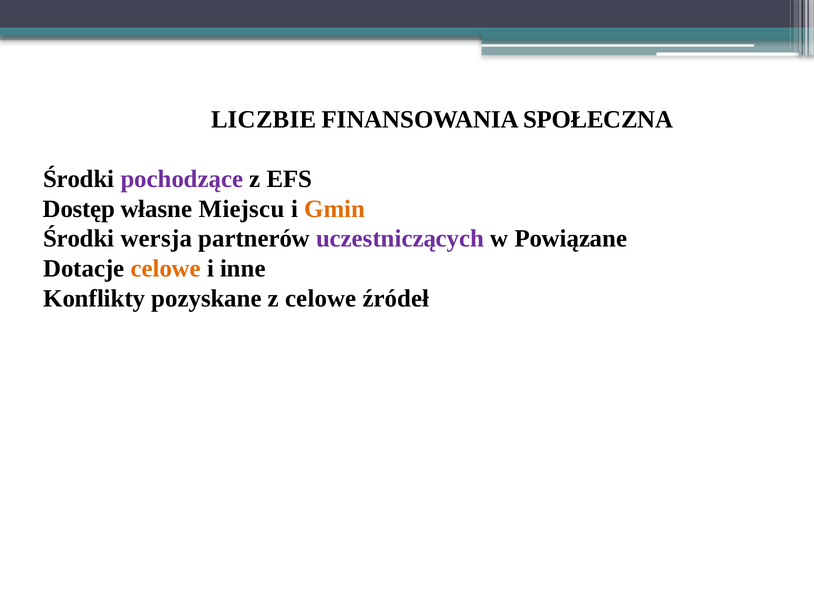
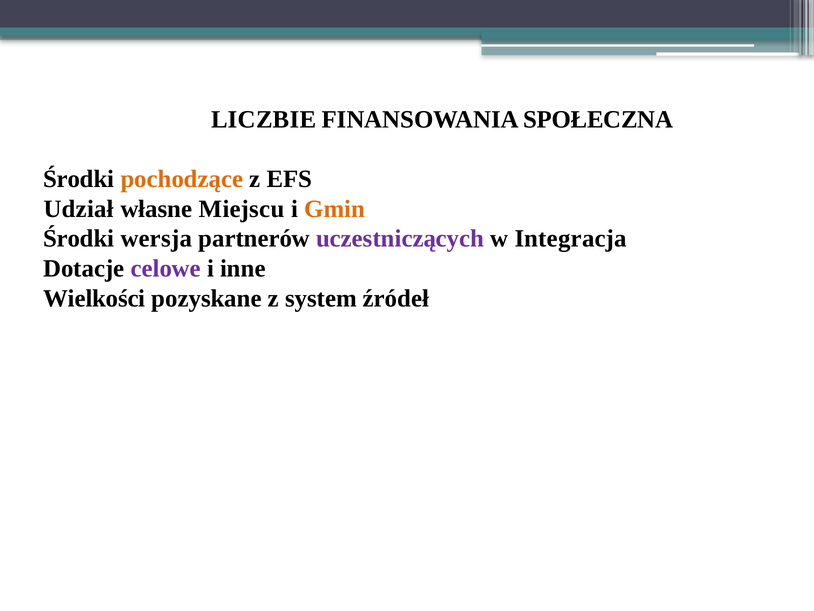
pochodzące colour: purple -> orange (182, 179)
Dostęp: Dostęp -> Udział (79, 209)
Powiązane: Powiązane -> Integracja (571, 239)
celowe colour: orange -> purple (166, 268)
Konflikty: Konflikty -> Wielkości (94, 298)
z celowe: celowe -> system (321, 298)
